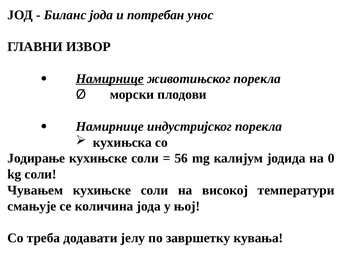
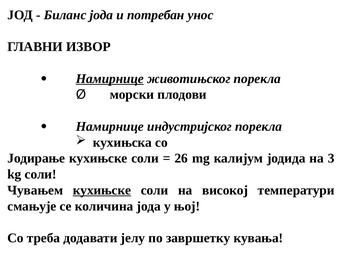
56: 56 -> 26 (181, 159)
0: 0 -> 3 (331, 159)
кухињске underline: none -> present (102, 191)
